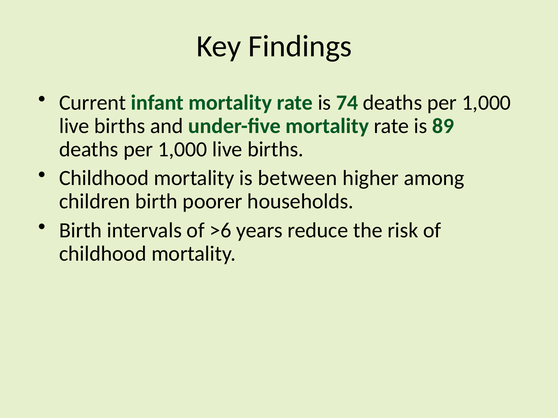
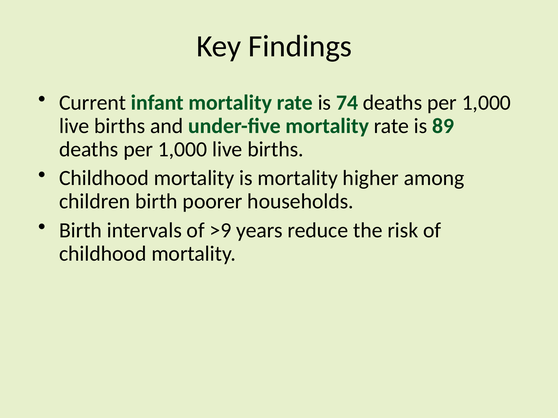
is between: between -> mortality (298, 178)
>6: >6 -> >9 (221, 231)
